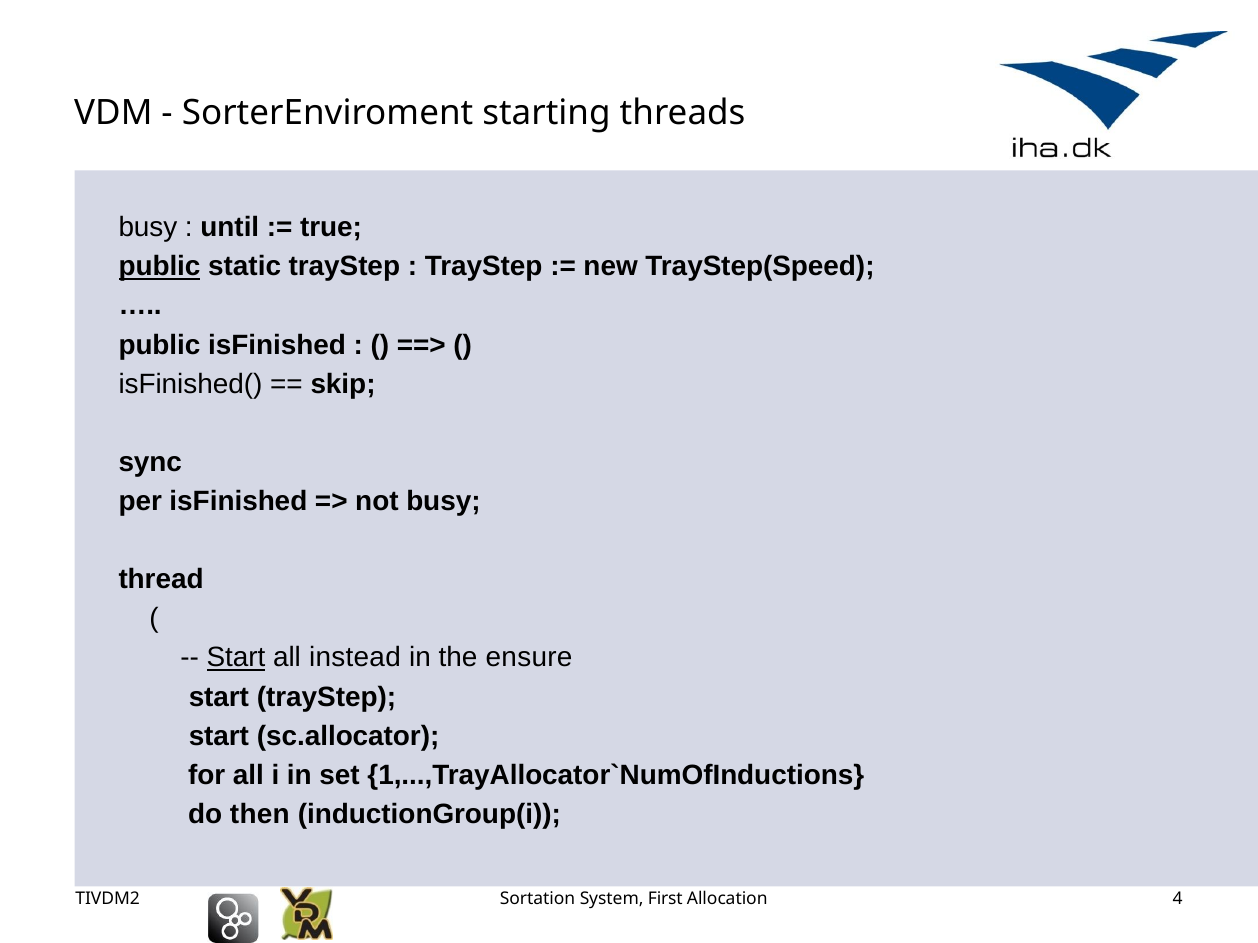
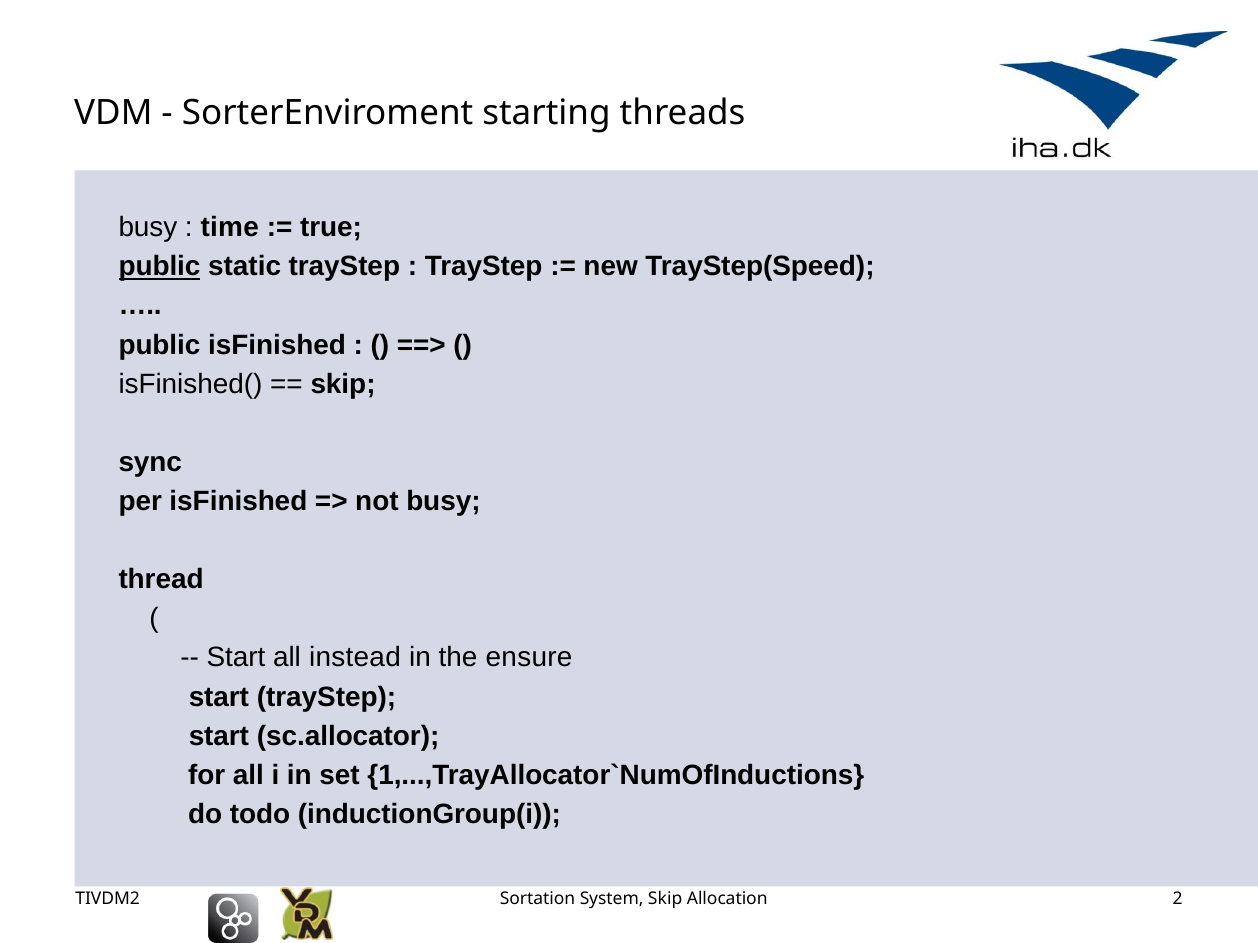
until: until -> time (230, 228)
Start underline: present -> none (236, 658)
then: then -> todo (260, 815)
System First: First -> Skip (665, 899)
4: 4 -> 2 (1178, 899)
